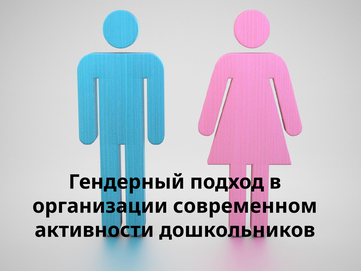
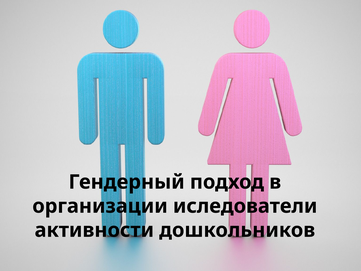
современном: современном -> иследователи (245, 206)
